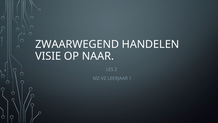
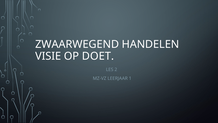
NAAR: NAAR -> DOET (98, 56)
